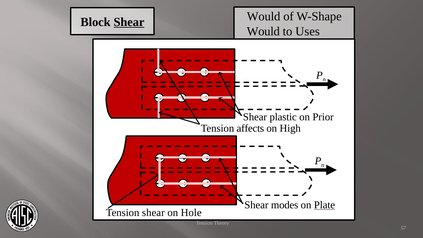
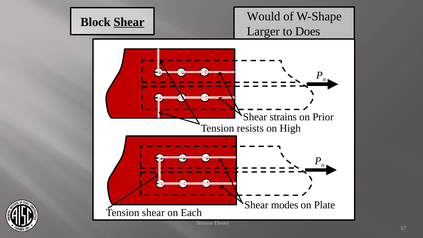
Would: Would -> Larger (263, 31)
Uses: Uses -> Does (308, 31)
plastic: plastic -> strains (283, 117)
affects: affects -> resists (250, 128)
Plate underline: present -> none (325, 205)
Hole: Hole -> Each (191, 213)
